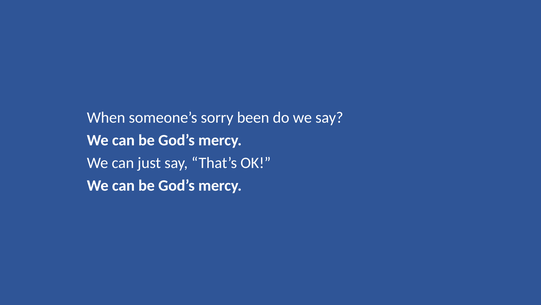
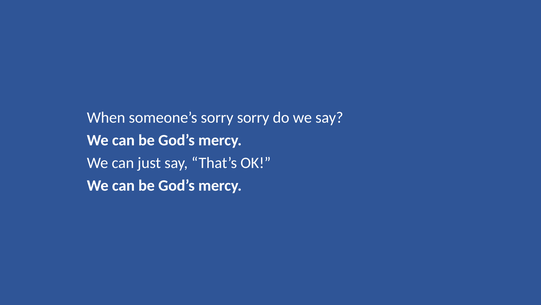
sorry been: been -> sorry (253, 117)
